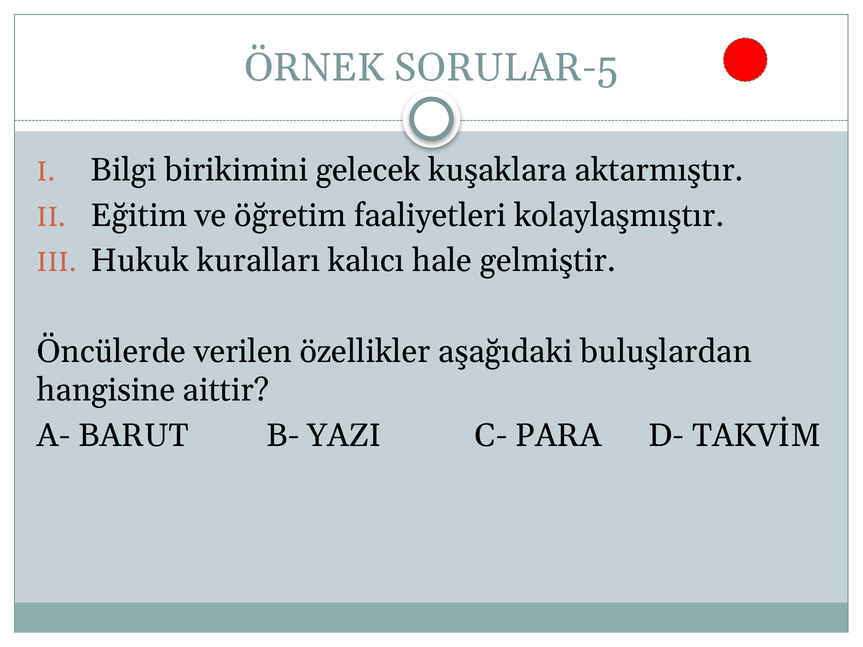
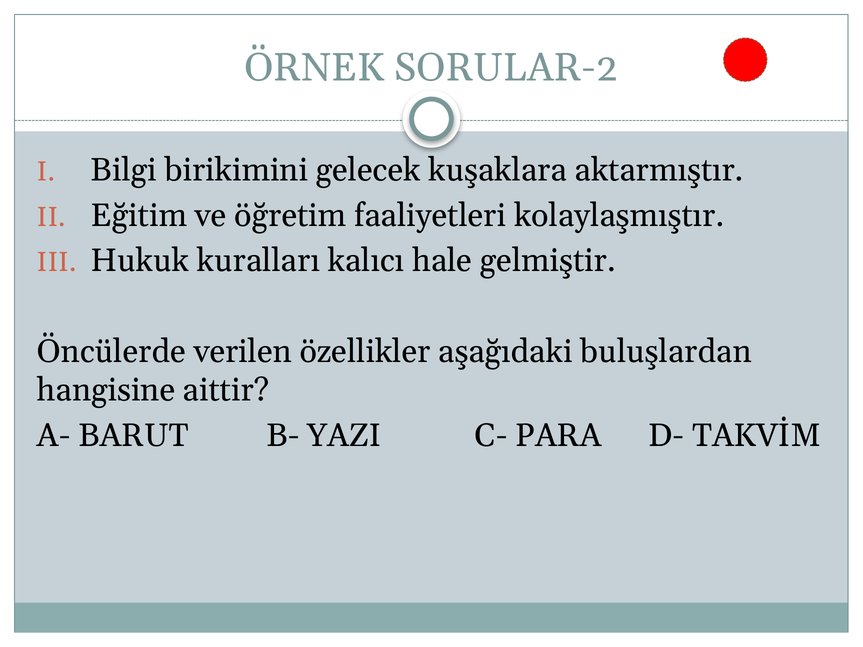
SORULAR-5: SORULAR-5 -> SORULAR-2 (506, 68)
